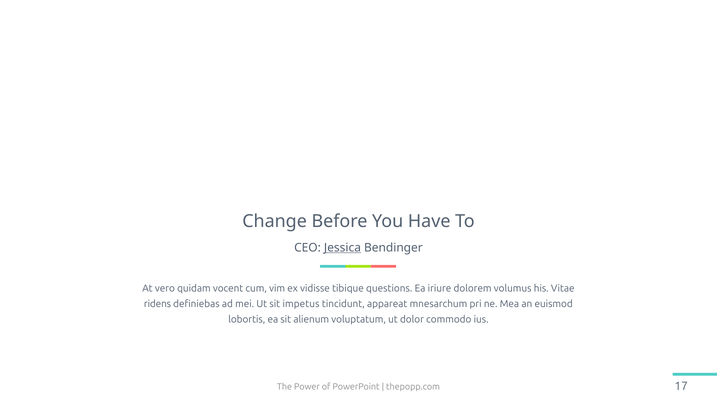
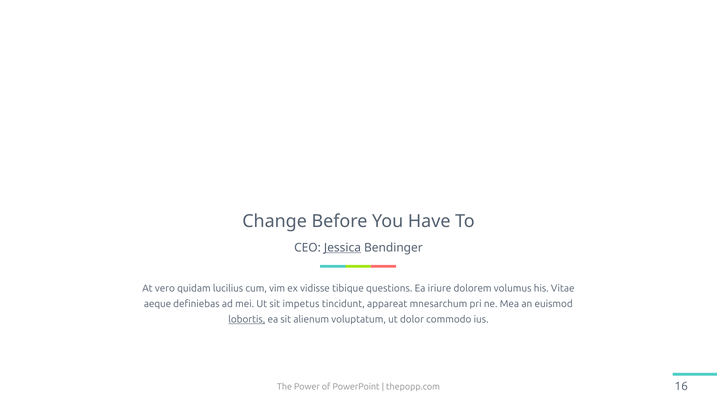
vocent: vocent -> lucilius (228, 288)
ridens: ridens -> aeque (158, 304)
lobortis underline: none -> present (247, 320)
17: 17 -> 16 (681, 387)
